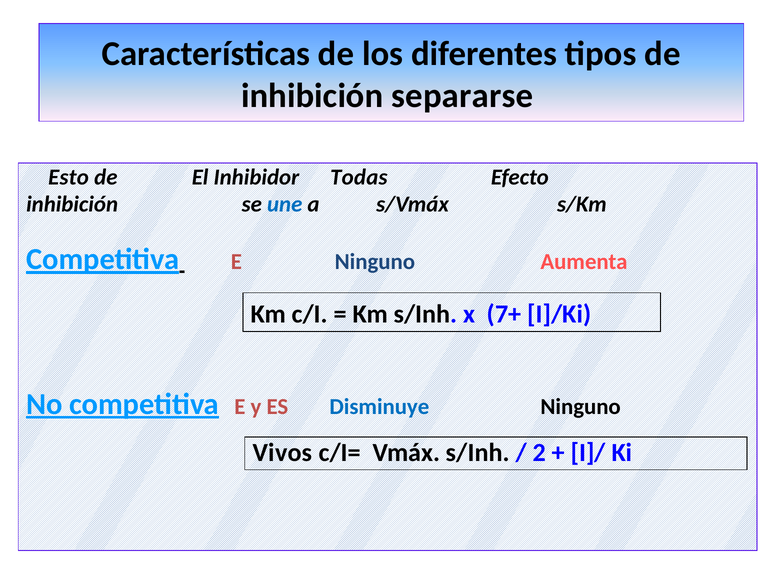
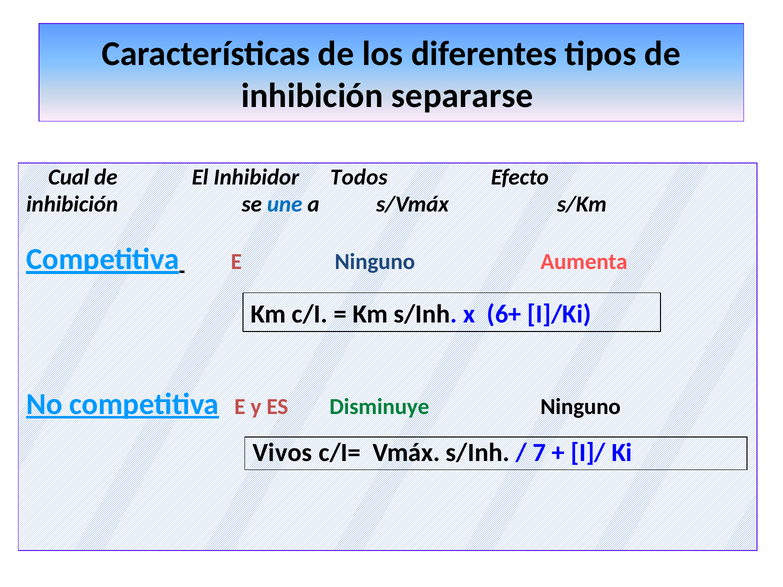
Esto: Esto -> Cual (69, 177)
Todas: Todas -> Todos (359, 177)
7+: 7+ -> 6+ (504, 314)
Disminuye colour: blue -> green (379, 407)
2: 2 -> 7 (539, 453)
